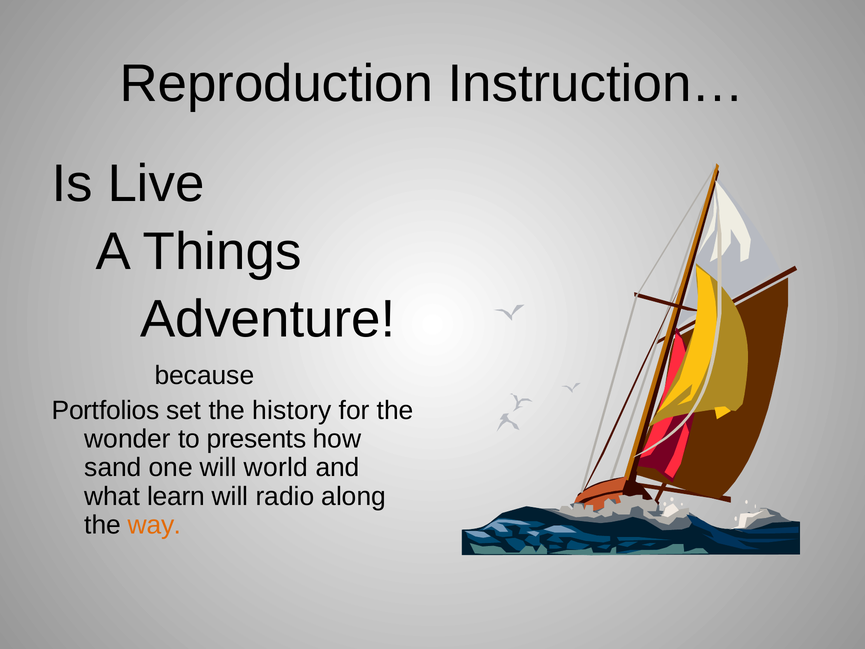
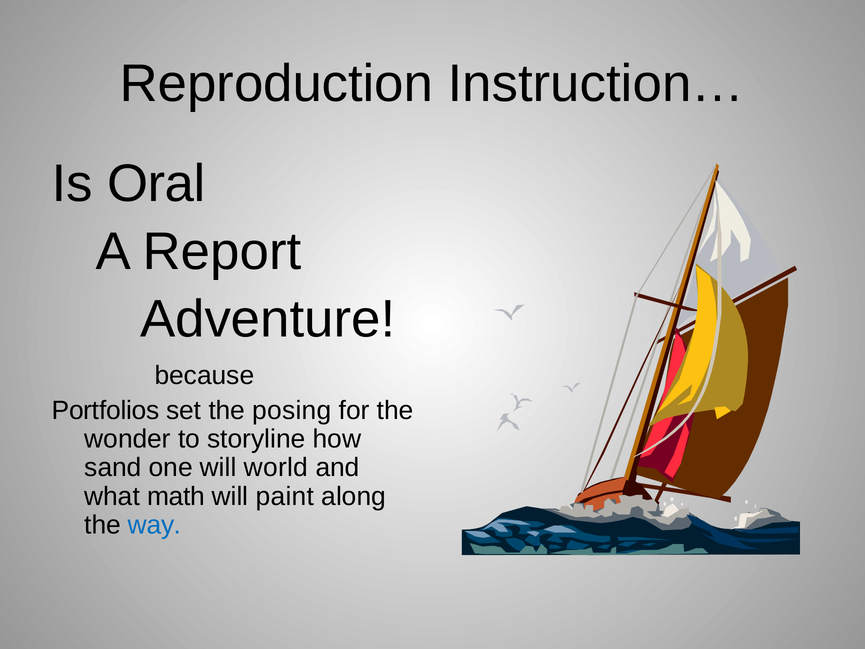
Live: Live -> Oral (156, 184)
Things: Things -> Report (222, 252)
history: history -> posing (292, 410)
presents: presents -> storyline (256, 439)
learn: learn -> math (176, 496)
radio: radio -> paint (285, 496)
way colour: orange -> blue (155, 525)
